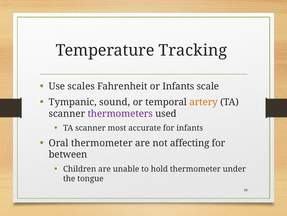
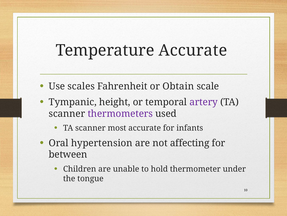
Temperature Tracking: Tracking -> Accurate (193, 50)
or Infants: Infants -> Obtain (178, 86)
sound: sound -> height (115, 102)
artery colour: orange -> purple (204, 102)
Oral thermometer: thermometer -> hypertension (102, 143)
